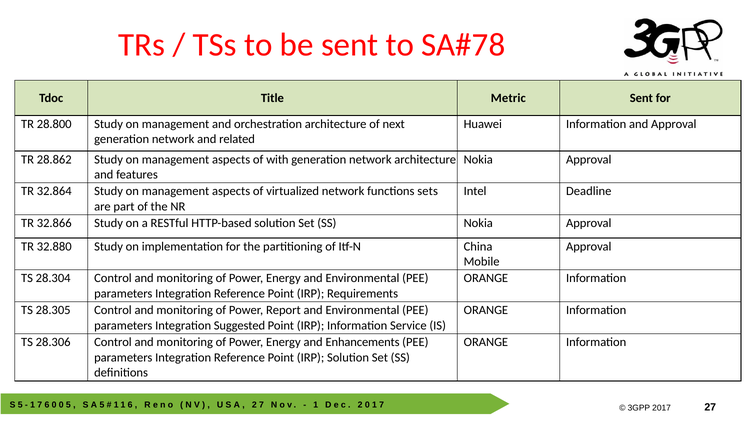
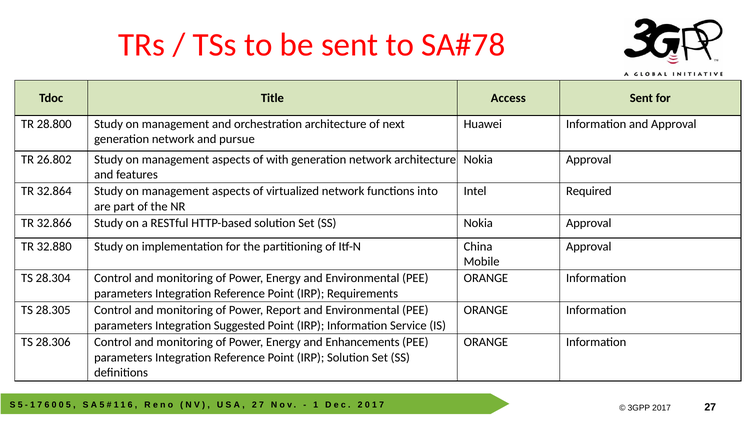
Metric: Metric -> Access (508, 98)
related: related -> pursue (237, 139)
28.862: 28.862 -> 26.802 (54, 159)
sets: sets -> into (428, 191)
Deadline: Deadline -> Required (589, 191)
